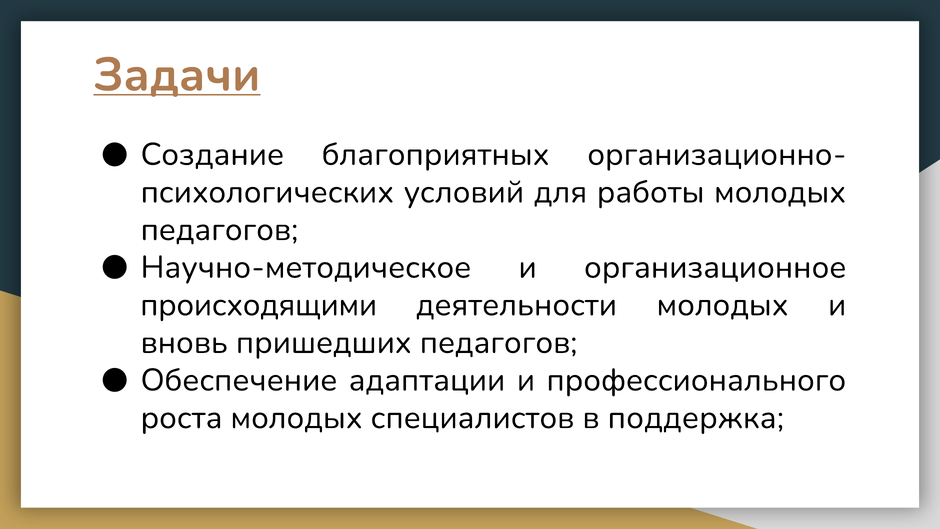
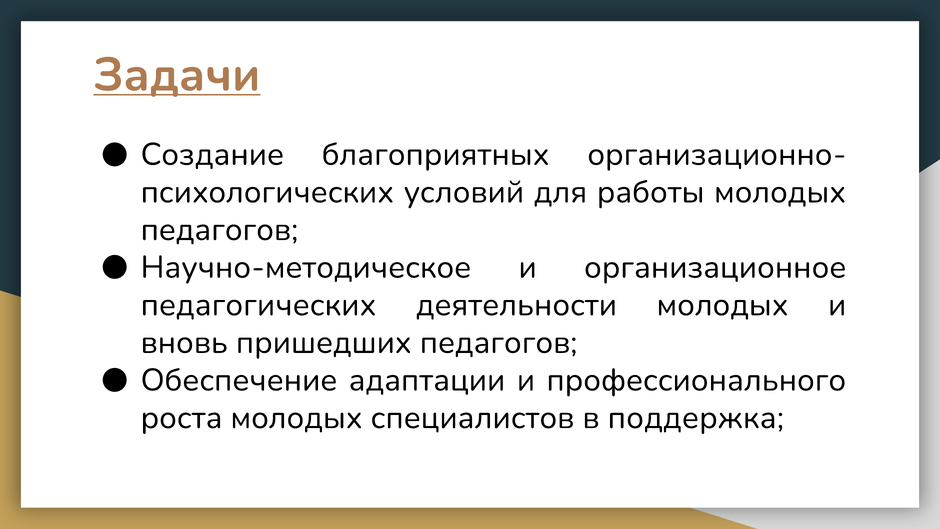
происходящими: происходящими -> педагогических (258, 305)
